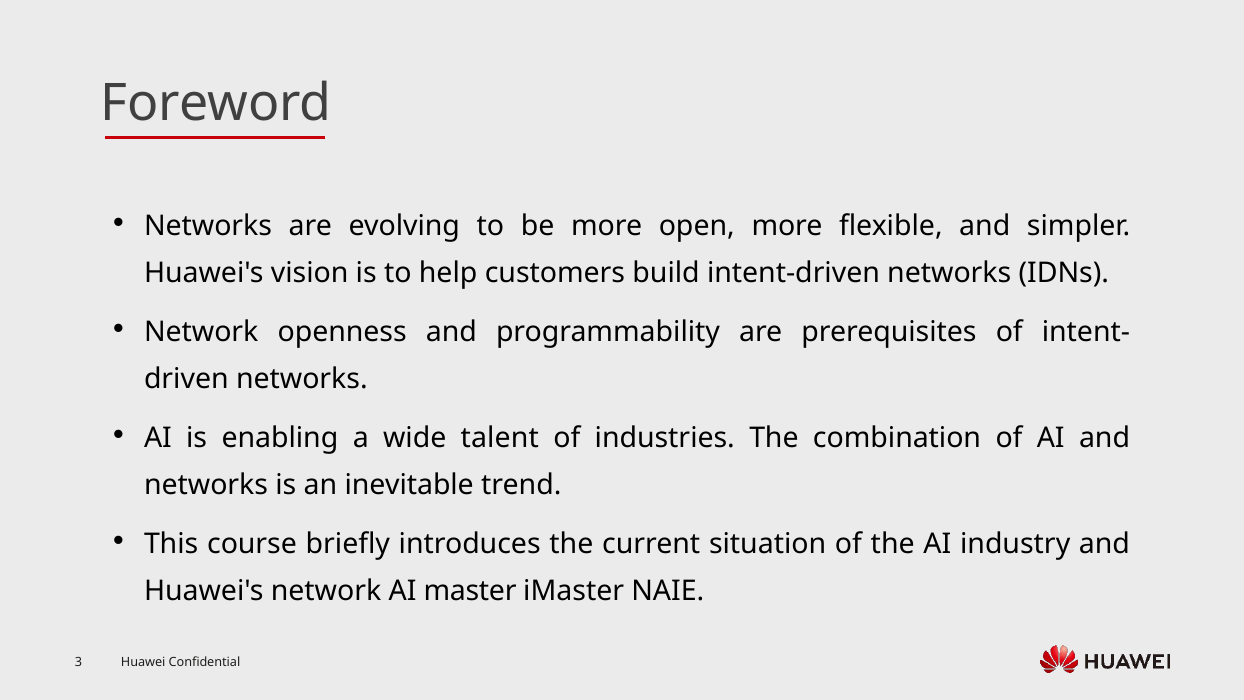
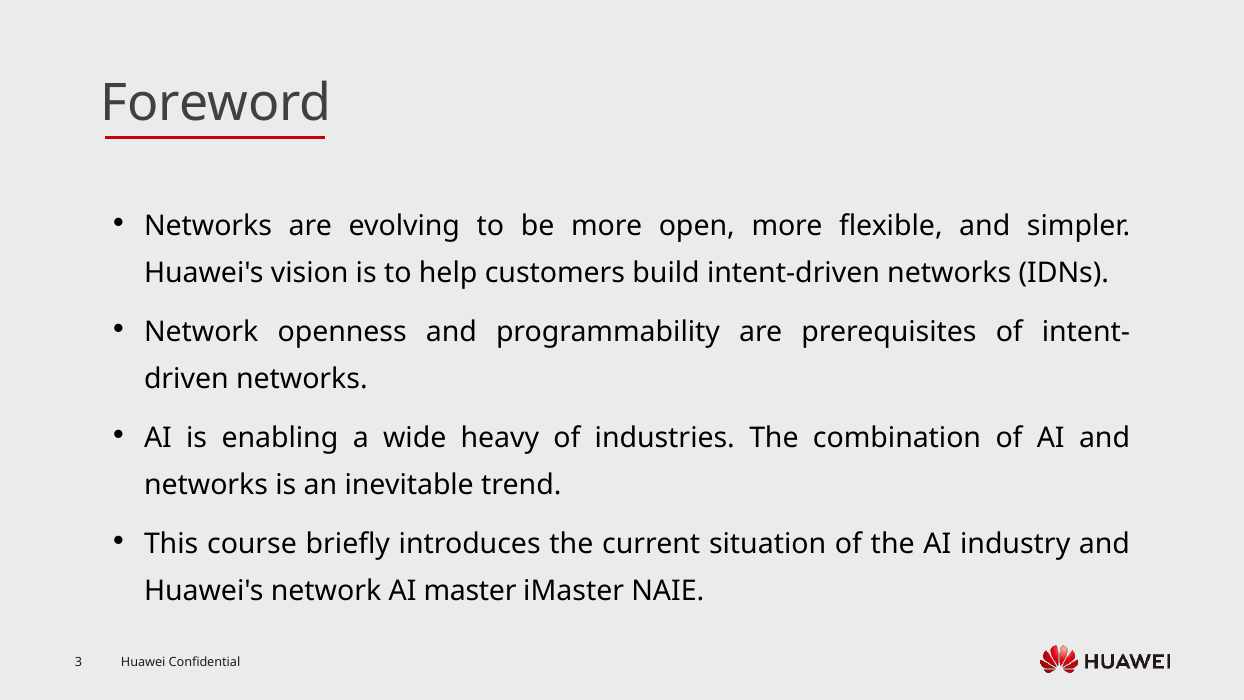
talent: talent -> heavy (500, 438)
